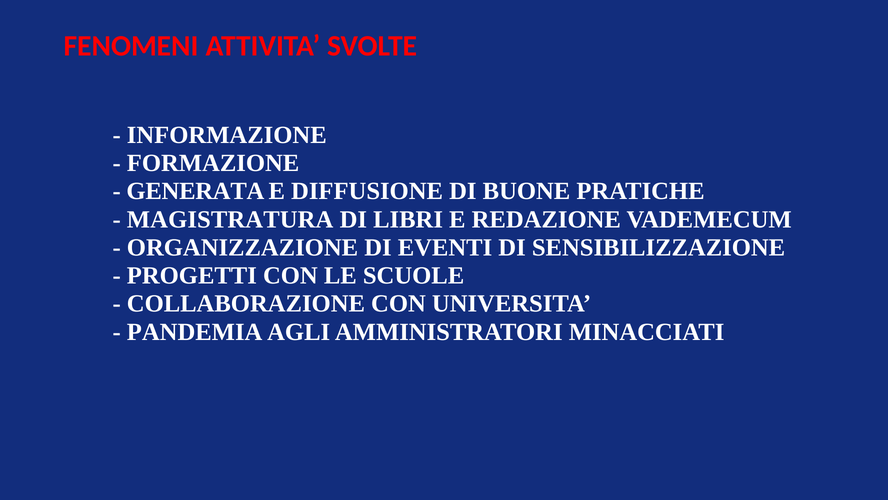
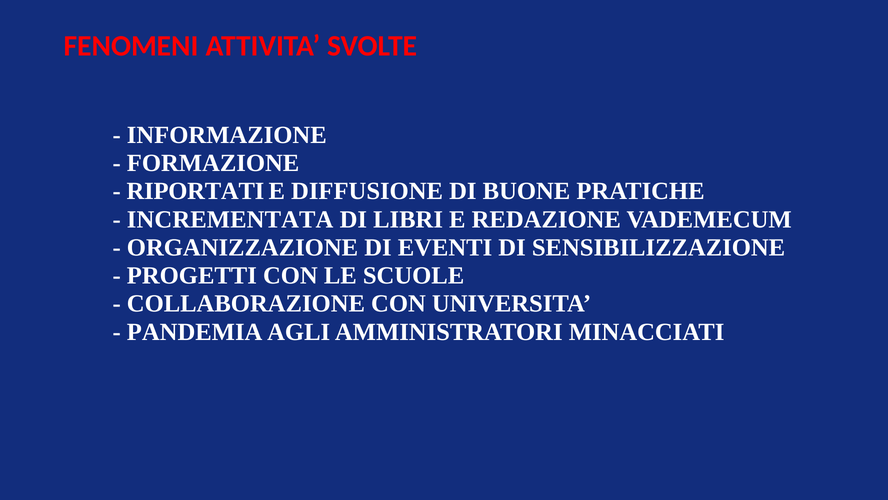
GENERATA: GENERATA -> RIPORTATI (195, 191)
MAGISTRATURA: MAGISTRATURA -> INCREMENTATA (230, 219)
